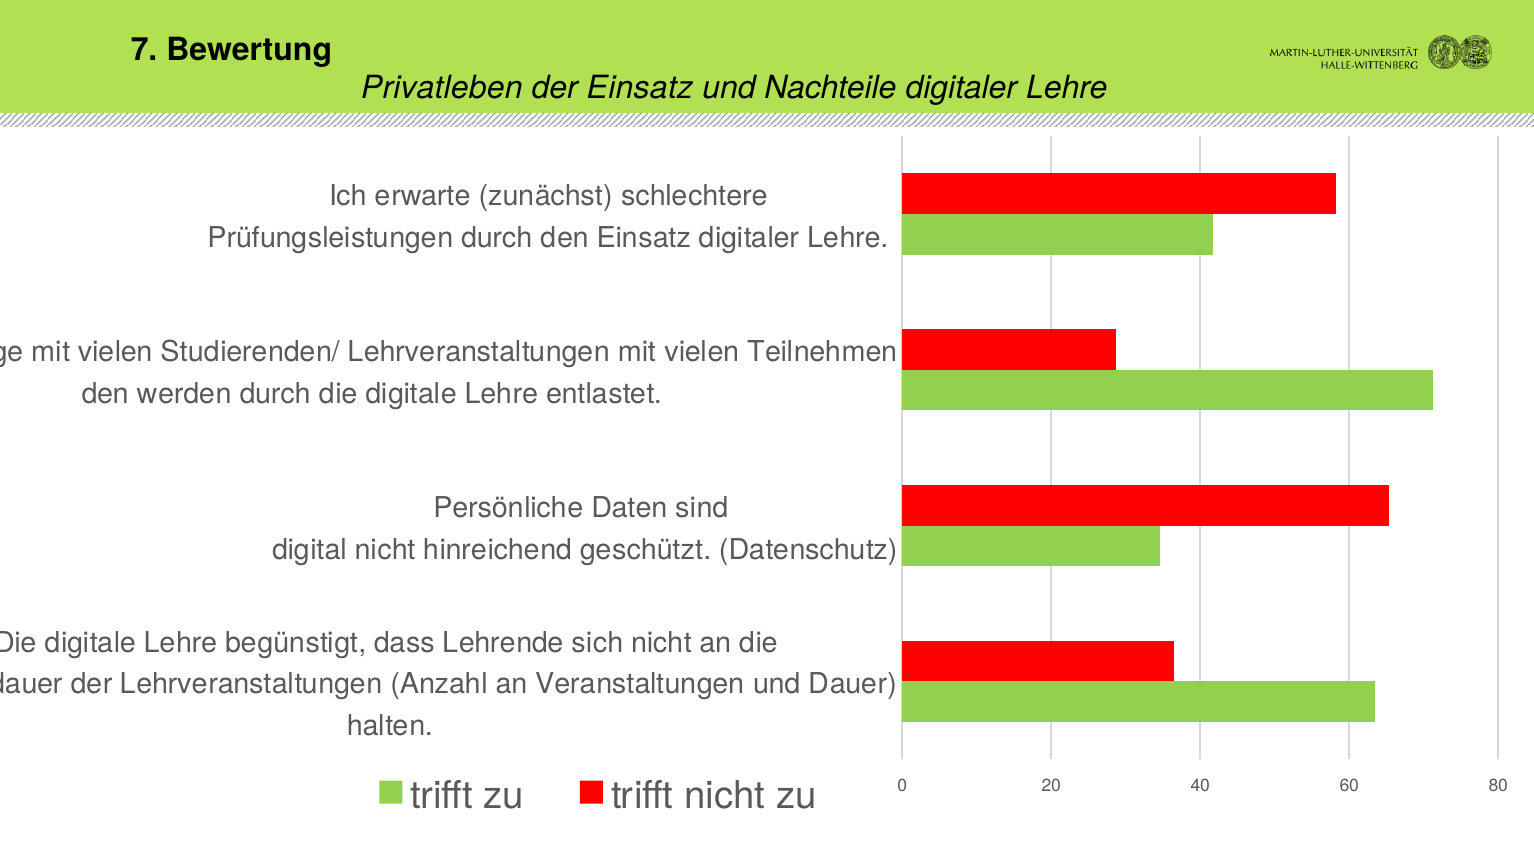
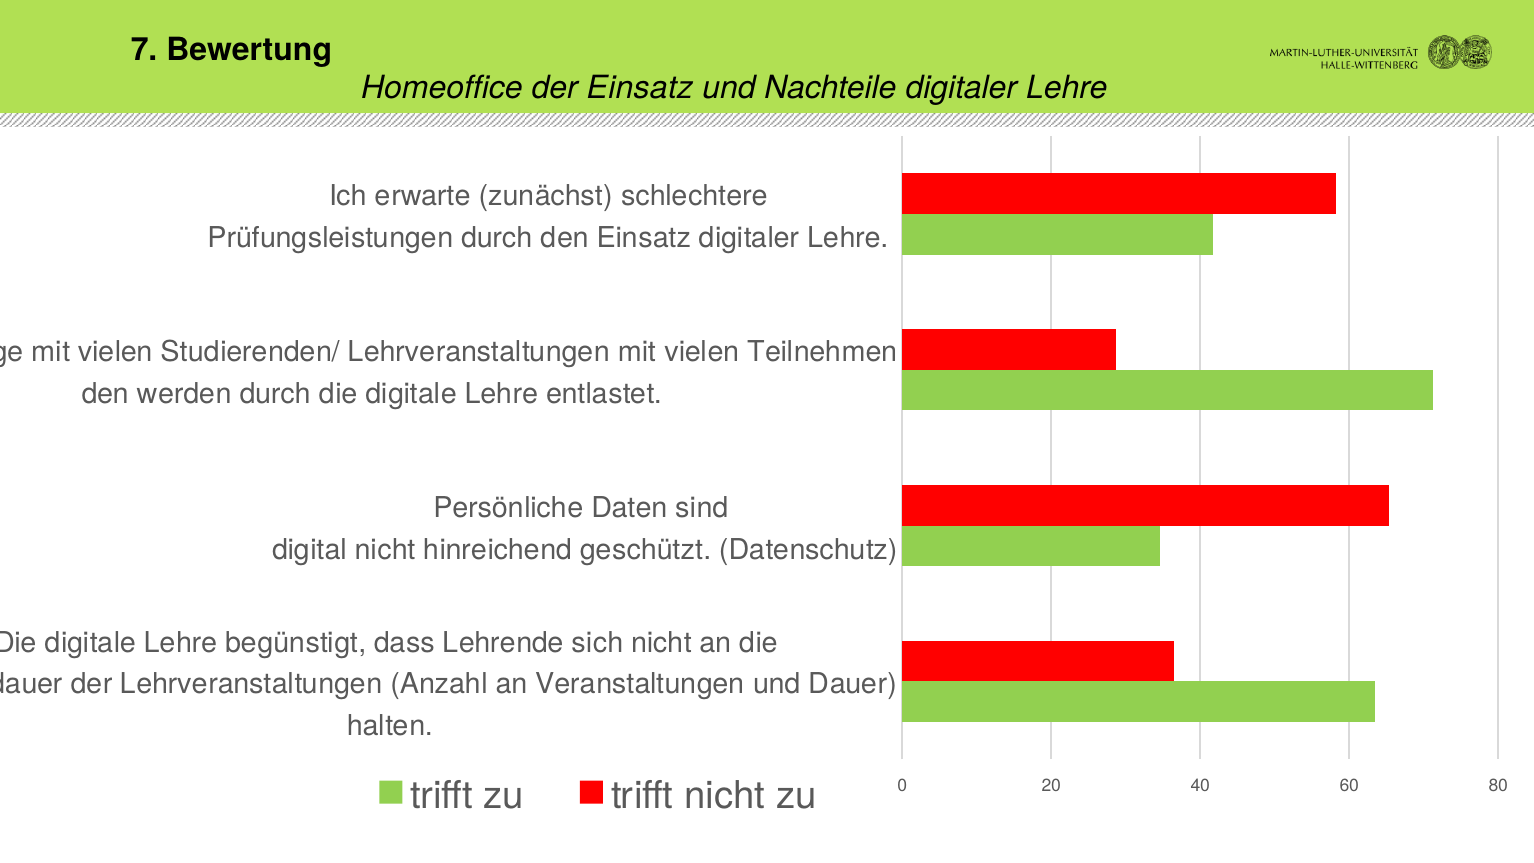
Privatleben: Privatleben -> Homeoffice (442, 88)
